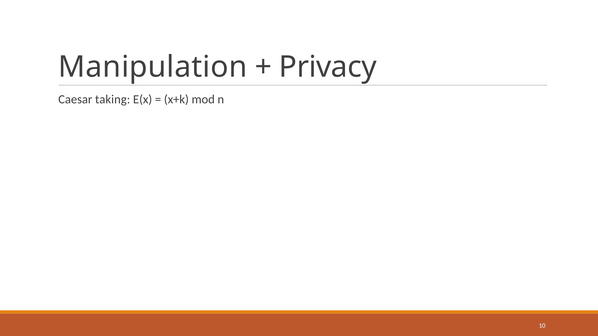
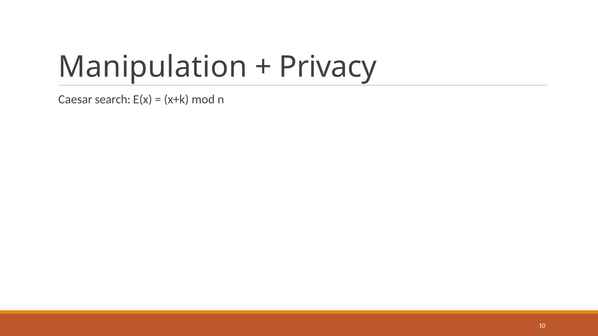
taking: taking -> search (113, 99)
